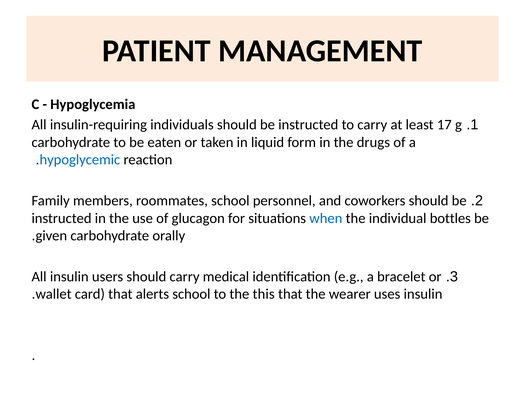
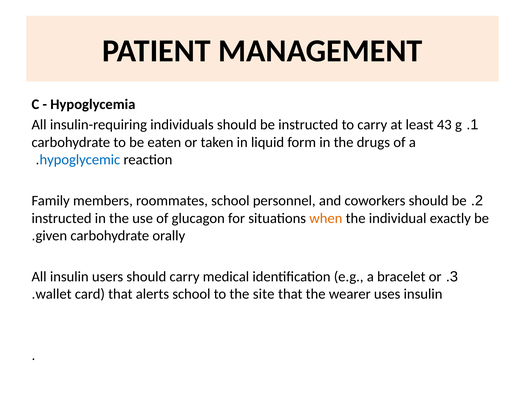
17: 17 -> 43 (444, 125)
when colour: blue -> orange (326, 218)
bottles: bottles -> exactly (450, 218)
this: this -> site (264, 294)
